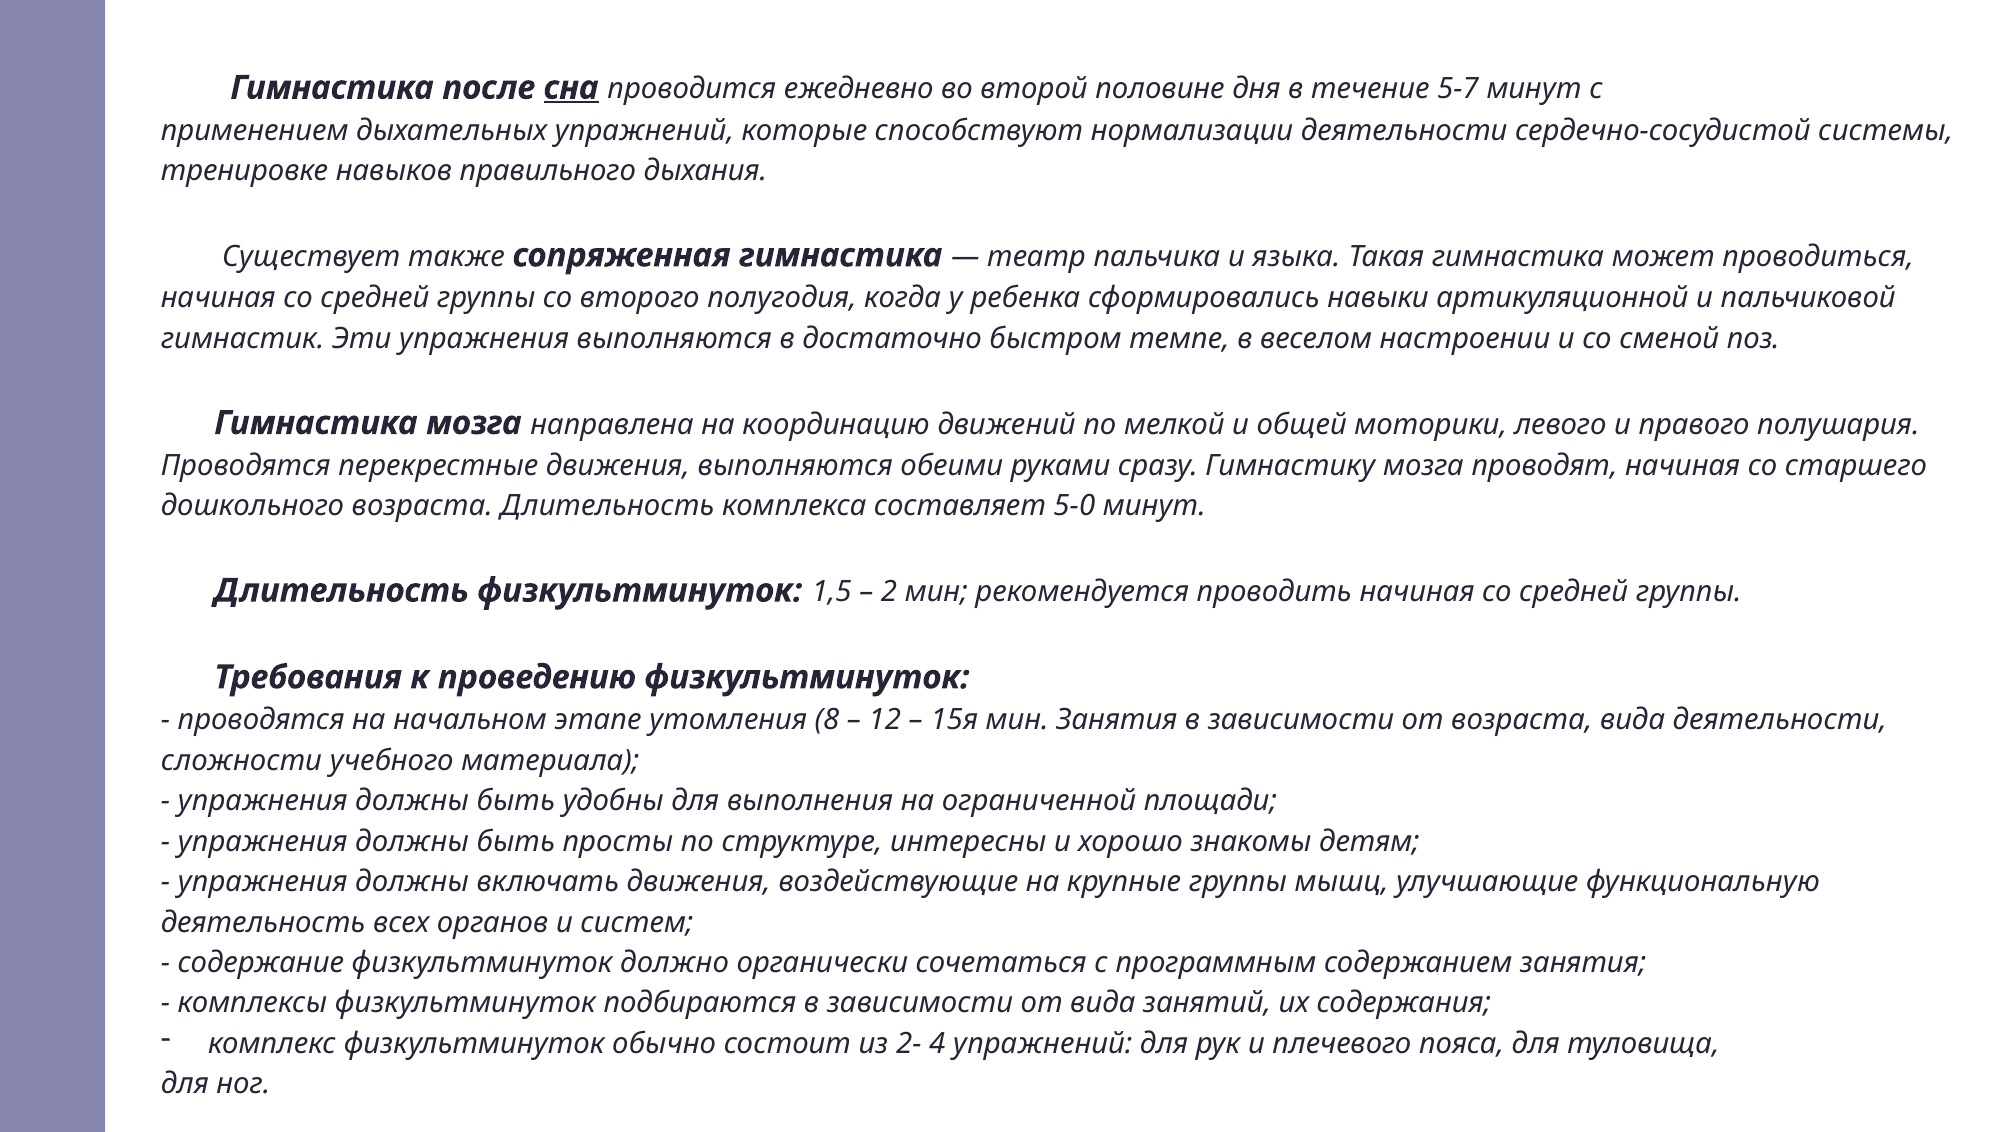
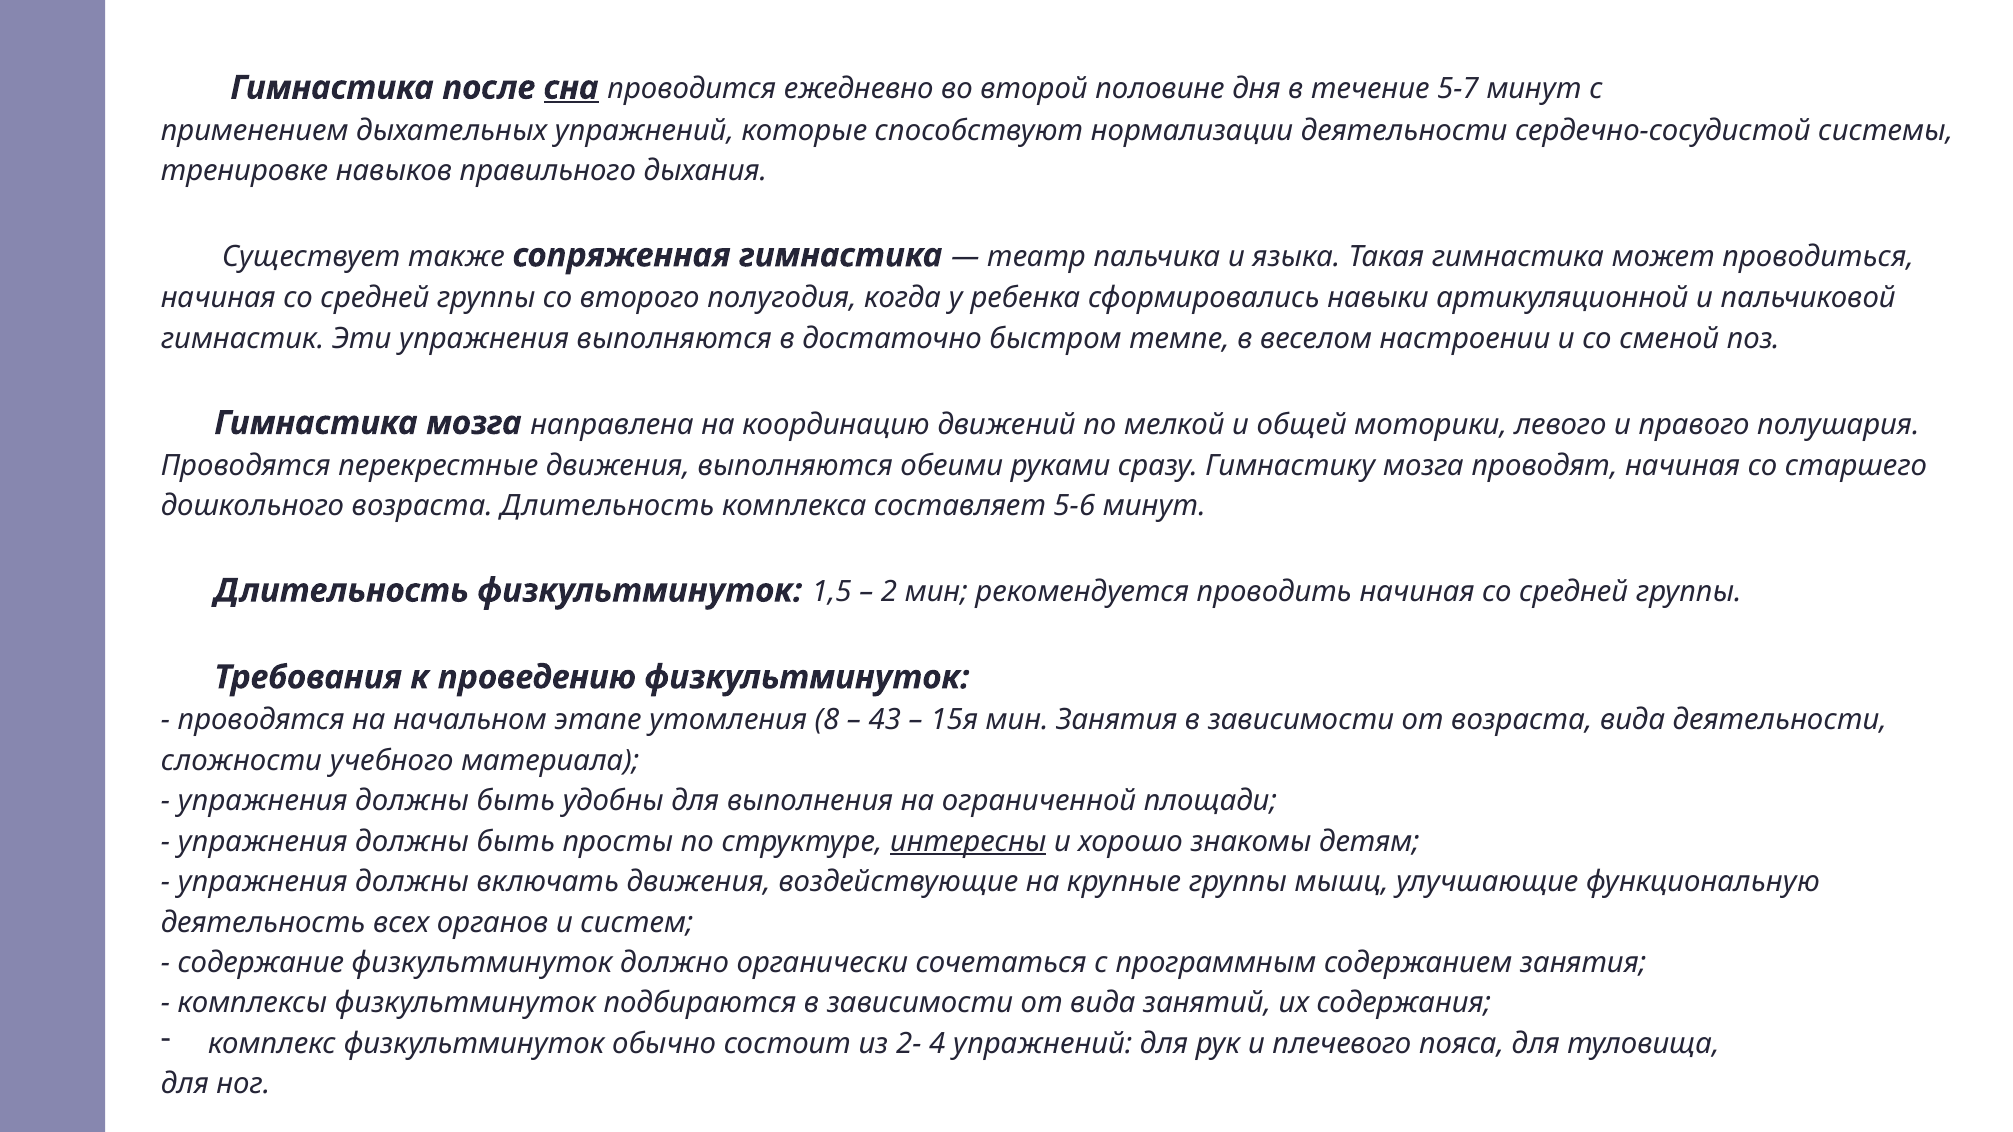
5-0: 5-0 -> 5-6 (1074, 506)
12: 12 -> 43 (885, 720)
интересны underline: none -> present (968, 842)
